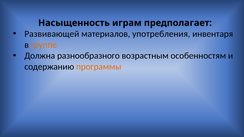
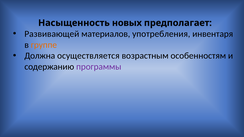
играм: играм -> новых (127, 23)
разнообразного: разнообразного -> осуществляется (88, 56)
программы colour: orange -> purple (99, 67)
